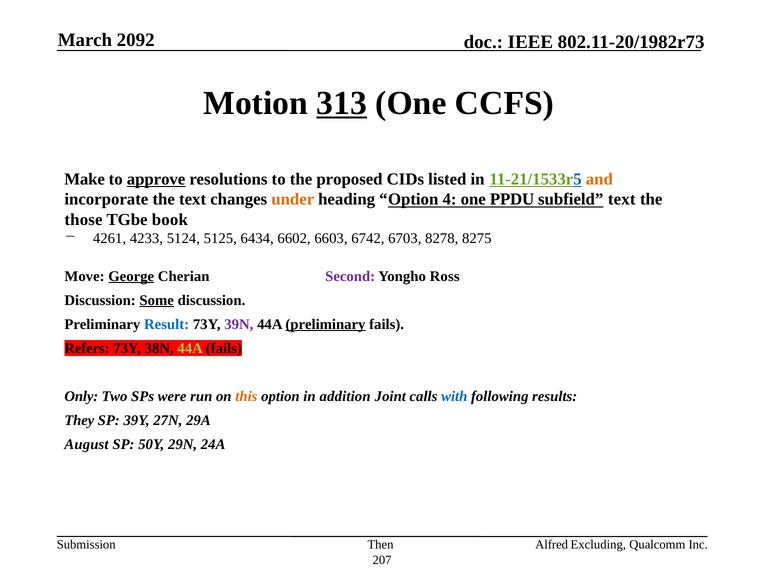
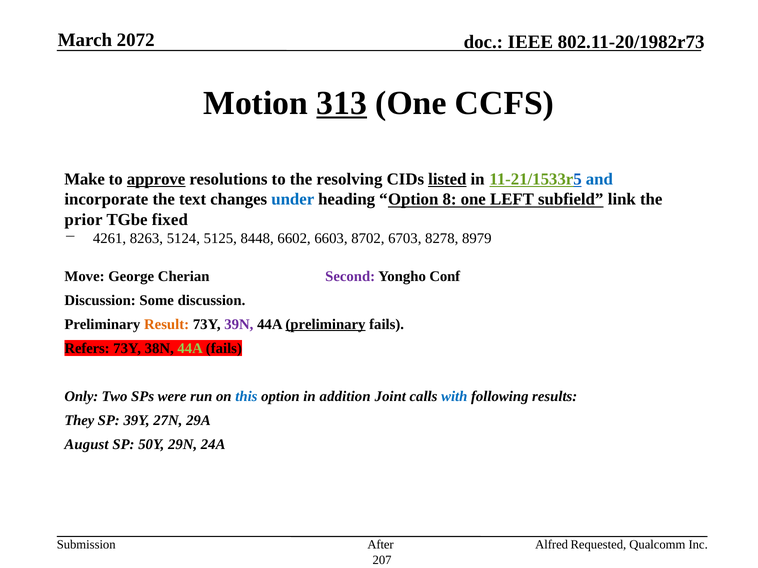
2092: 2092 -> 2072 (136, 40)
proposed: proposed -> resolving (349, 179)
listed underline: none -> present (447, 179)
and colour: orange -> blue (599, 179)
under colour: orange -> blue (293, 200)
4: 4 -> 8 (450, 200)
PPDU: PPDU -> LEFT (512, 200)
subfield text: text -> link (622, 200)
those: those -> prior (83, 220)
book: book -> fixed (170, 220)
4233: 4233 -> 8263 (146, 239)
6434: 6434 -> 8448 (257, 239)
6742: 6742 -> 8702 (368, 239)
8275: 8275 -> 8979 (477, 239)
George underline: present -> none (131, 276)
Ross: Ross -> Conf (445, 276)
Some underline: present -> none (157, 300)
Result colour: blue -> orange (167, 324)
this colour: orange -> blue (246, 397)
Then: Then -> After (381, 545)
Excluding: Excluding -> Requested (598, 545)
